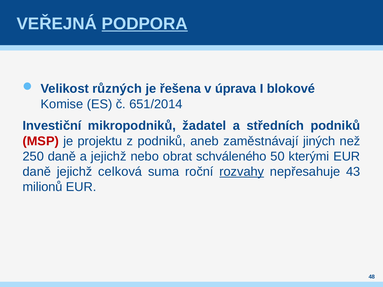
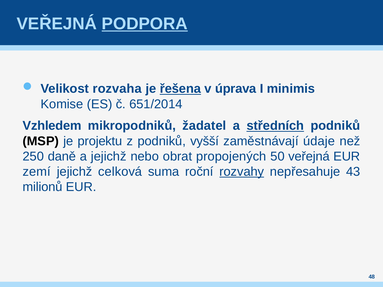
různých: různých -> rozvaha (117, 89)
řešena underline: none -> present (180, 89)
blokové: blokové -> minimis (291, 89)
Investiční: Investiční -> Vzhledem (52, 126)
středních underline: none -> present (275, 126)
MSP colour: red -> black (41, 141)
aneb: aneb -> vyšší (205, 141)
jiných: jiných -> údaje (319, 141)
schváleného: schváleného -> propojených (231, 157)
50 kterými: kterými -> veřejná (309, 157)
daně: daně -> zemí (37, 172)
